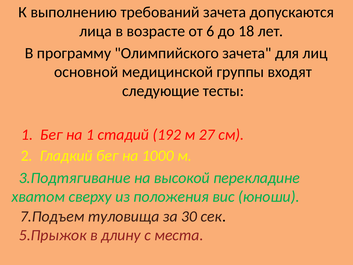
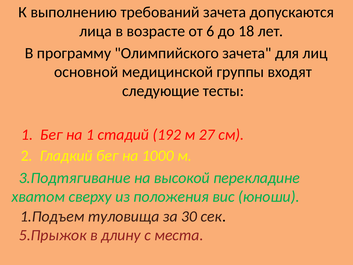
7.Подъем: 7.Подъем -> 1.Подъем (52, 216)
